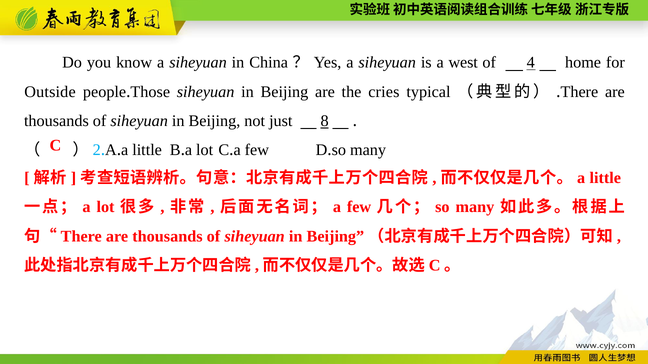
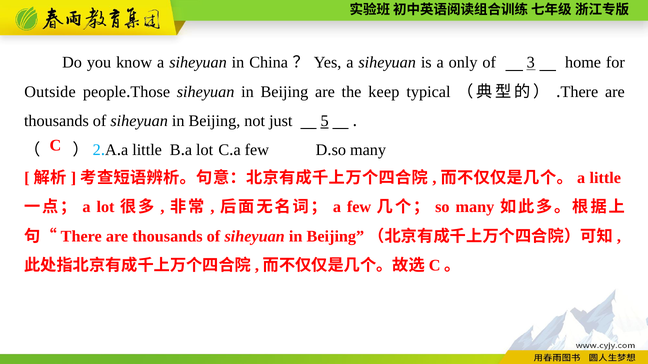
west: west -> only (463, 63)
4: 4 -> 3 (531, 63)
cries: cries -> keep (384, 92)
8: 8 -> 5 (325, 121)
